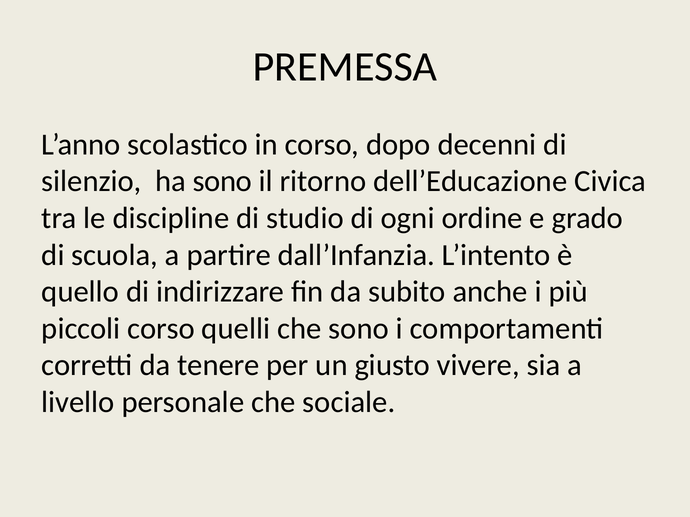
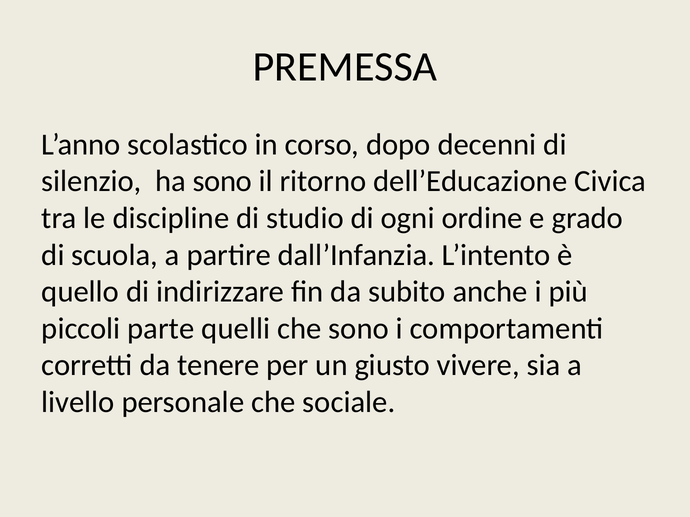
piccoli corso: corso -> parte (161, 329)
